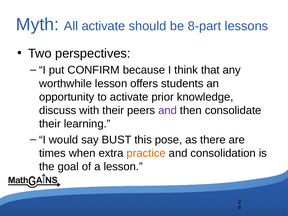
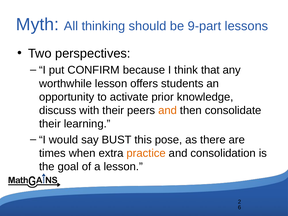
All activate: activate -> thinking (103, 26)
8-part: 8-part -> 9-part (204, 26)
and colour: purple -> orange (168, 110)
